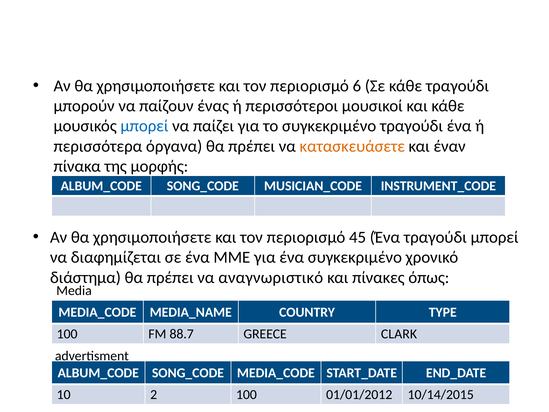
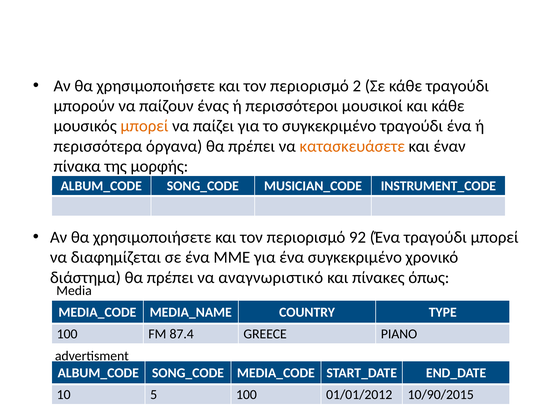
6: 6 -> 2 (357, 86)
μπορεί colour: blue -> orange (144, 126)
45: 45 -> 92 (358, 237)
88.7: 88.7 -> 87.4 (182, 334)
CLARK: CLARK -> PIANO (399, 334)
2: 2 -> 5 (154, 394)
10/14/2015: 10/14/2015 -> 10/90/2015 (441, 394)
